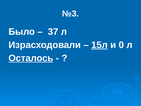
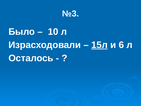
37: 37 -> 10 (53, 32)
0: 0 -> 6 (121, 45)
Осталось underline: present -> none (31, 58)
